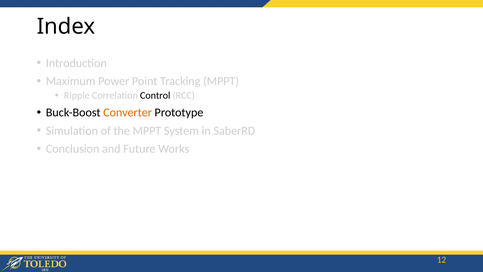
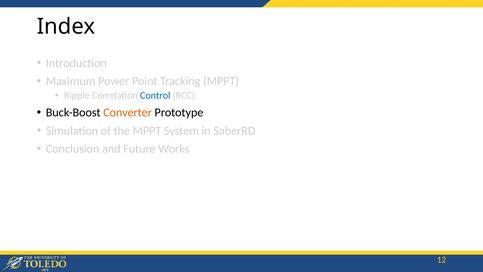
Control colour: black -> blue (155, 96)
